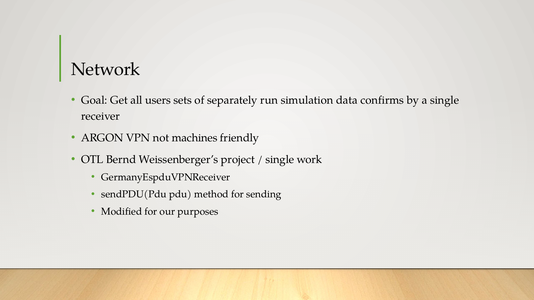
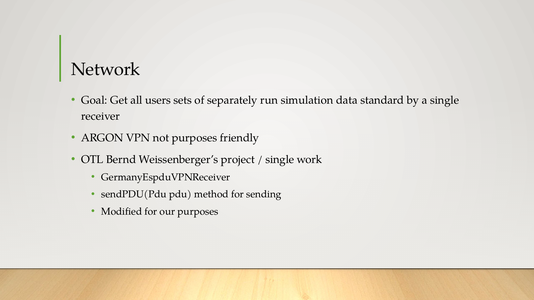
confirms: confirms -> standard (382, 100)
not machines: machines -> purposes (195, 138)
